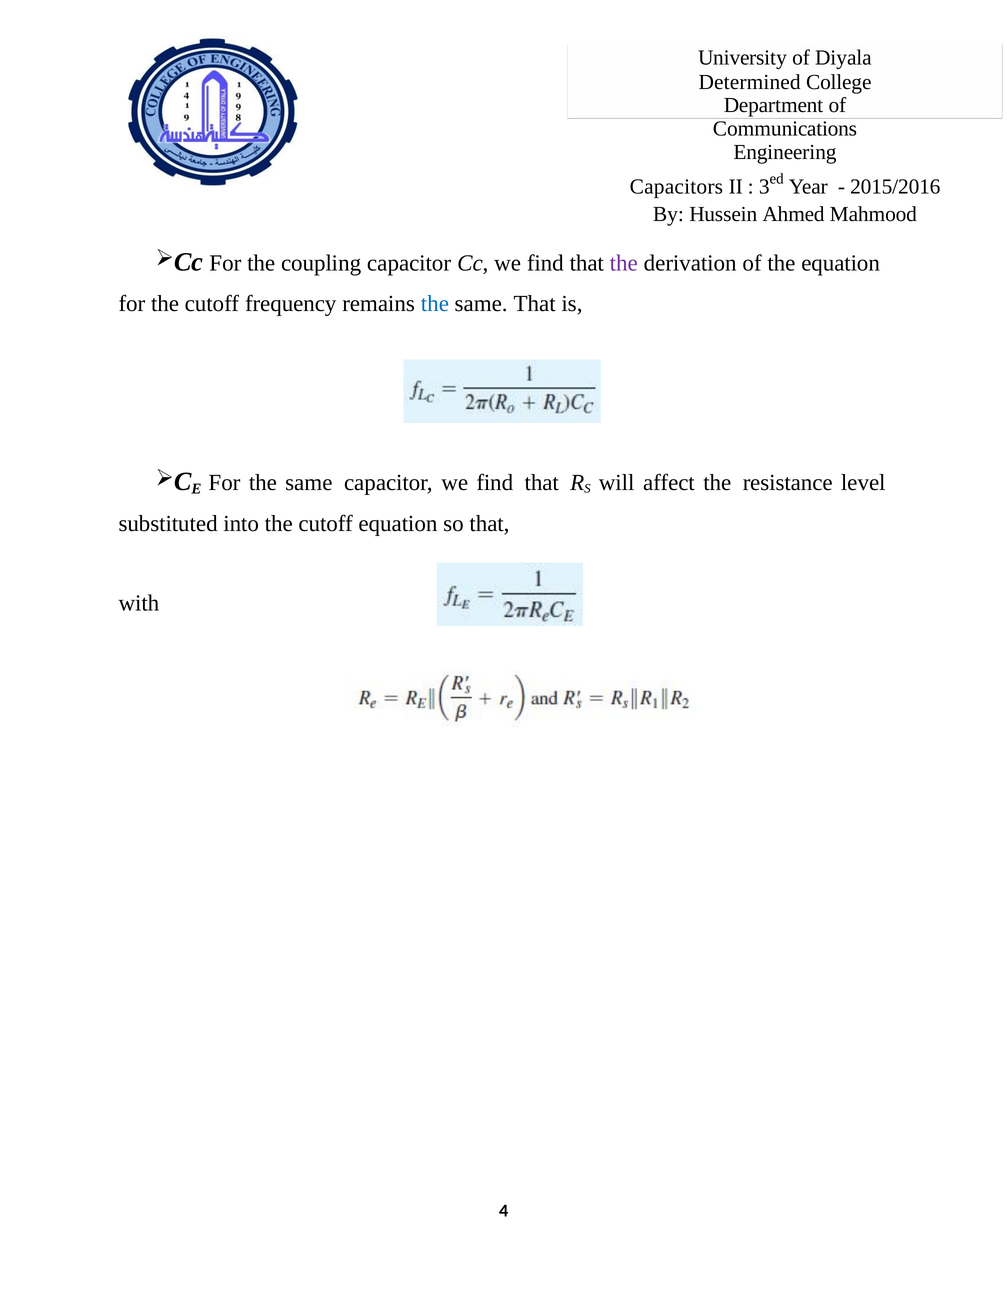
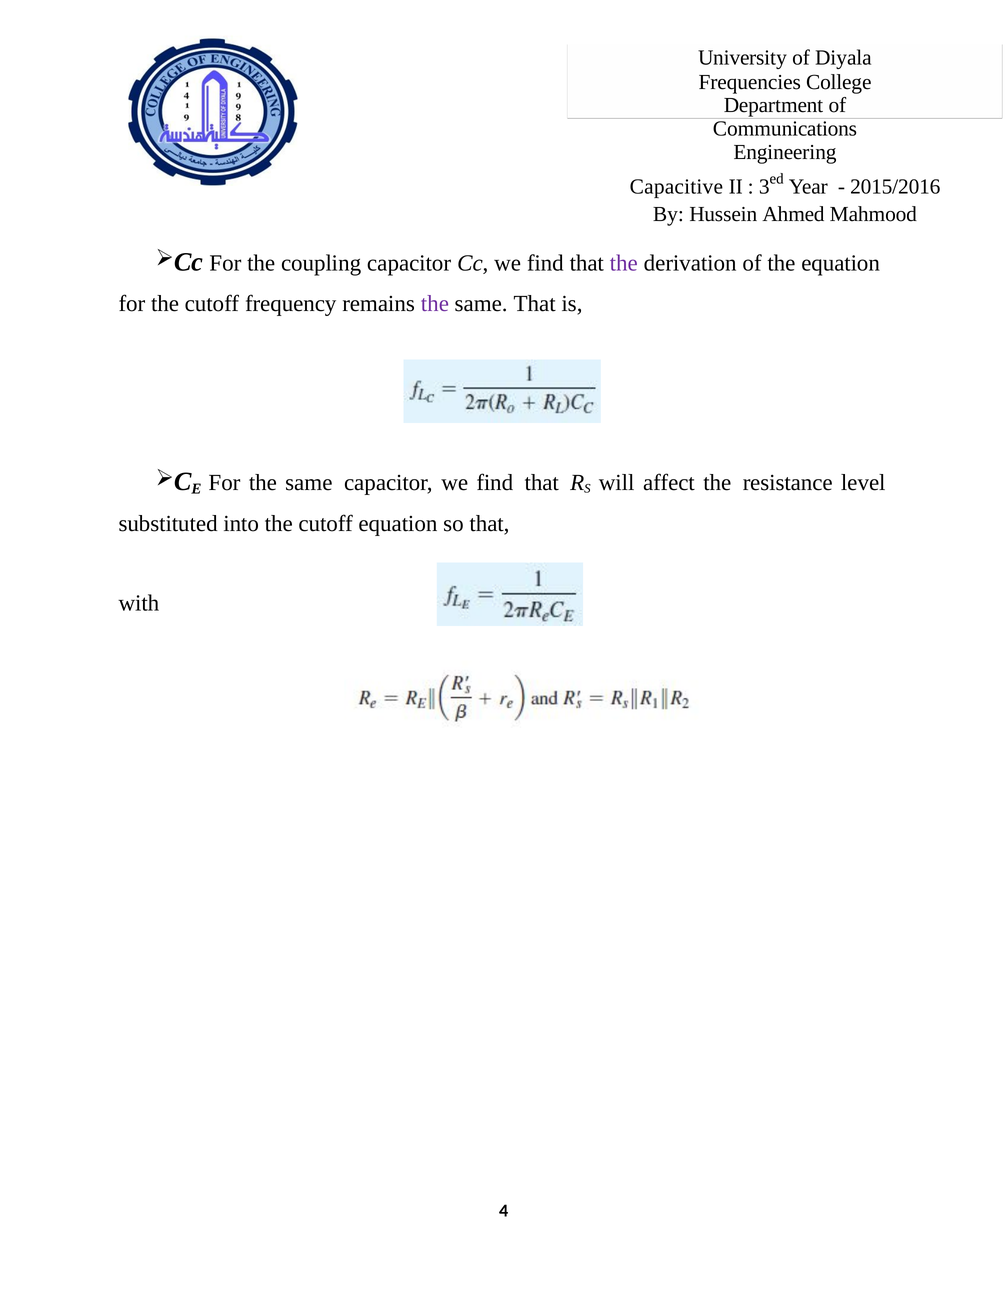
Determined: Determined -> Frequencies (750, 82)
Capacitors: Capacitors -> Capacitive (676, 187)
the colour: blue -> purple (435, 303)
